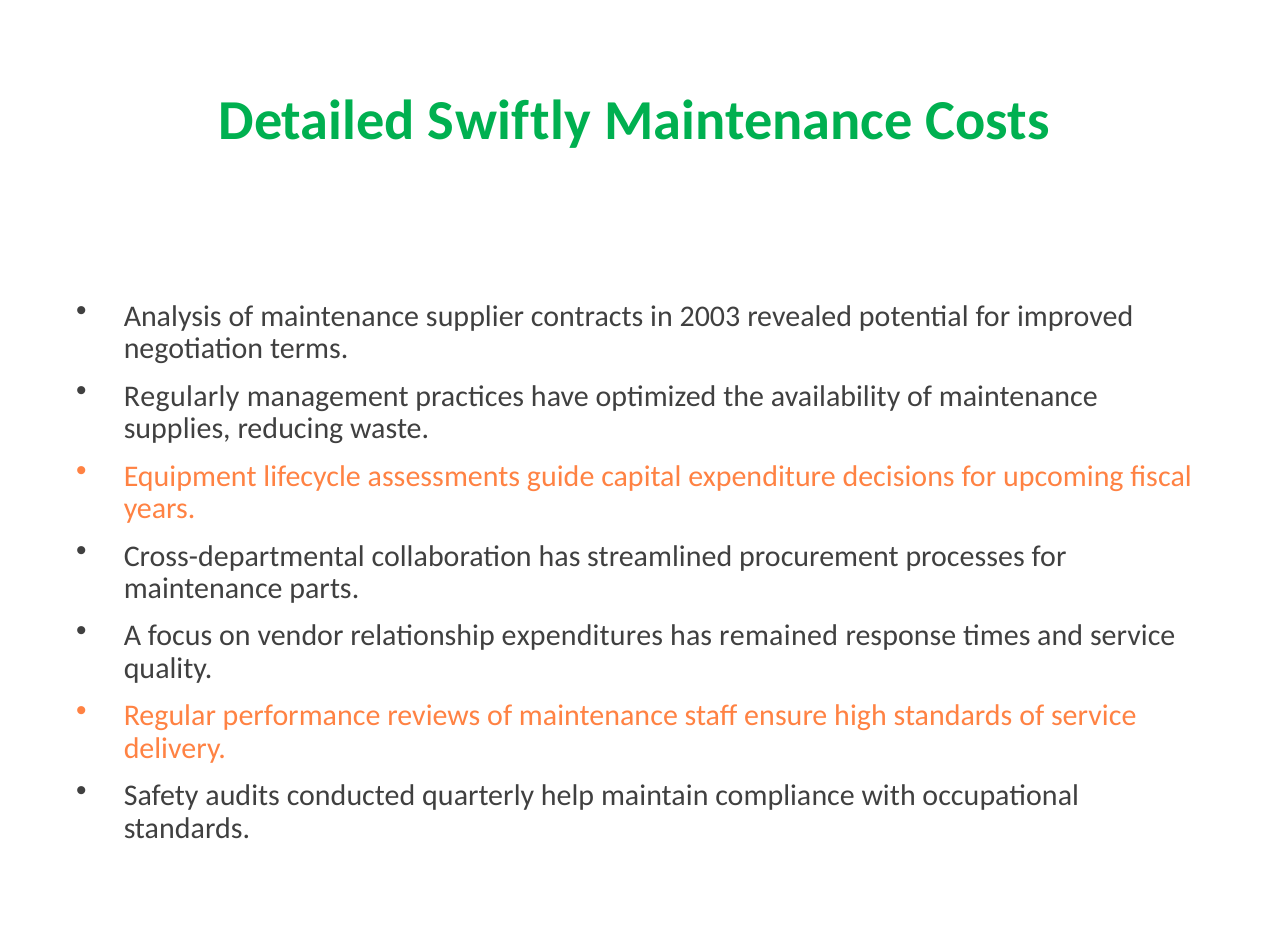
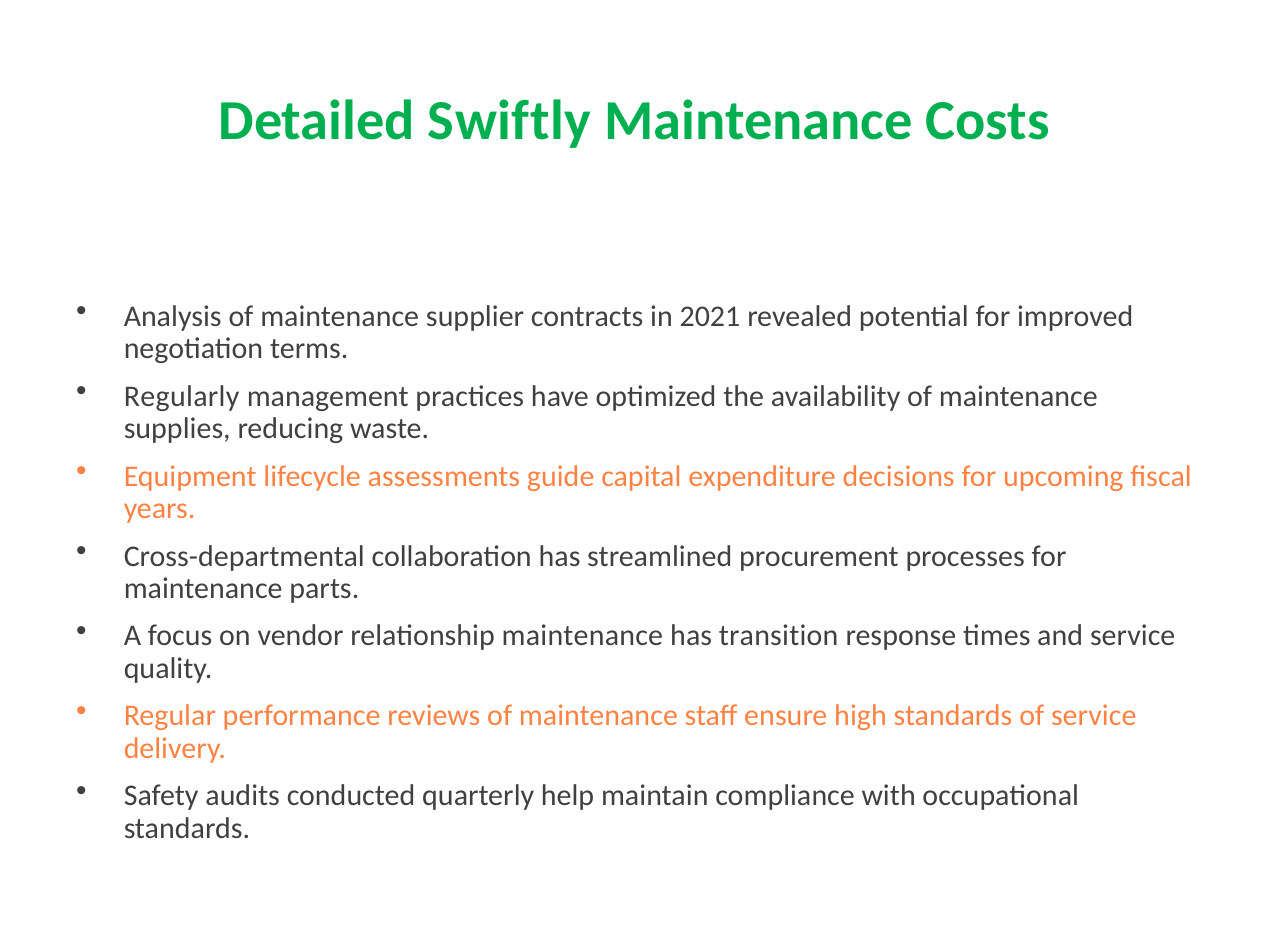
2003: 2003 -> 2021 (710, 316)
relationship expenditures: expenditures -> maintenance (582, 636)
remained: remained -> transition (779, 636)
